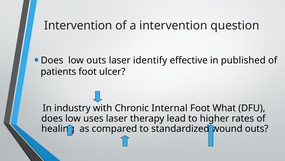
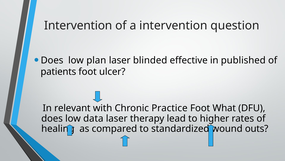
low outs: outs -> plan (96, 60)
identify: identify -> blinded (150, 60)
industry: industry -> relevant (72, 108)
Internal: Internal -> Practice (169, 108)
uses: uses -> data (93, 118)
